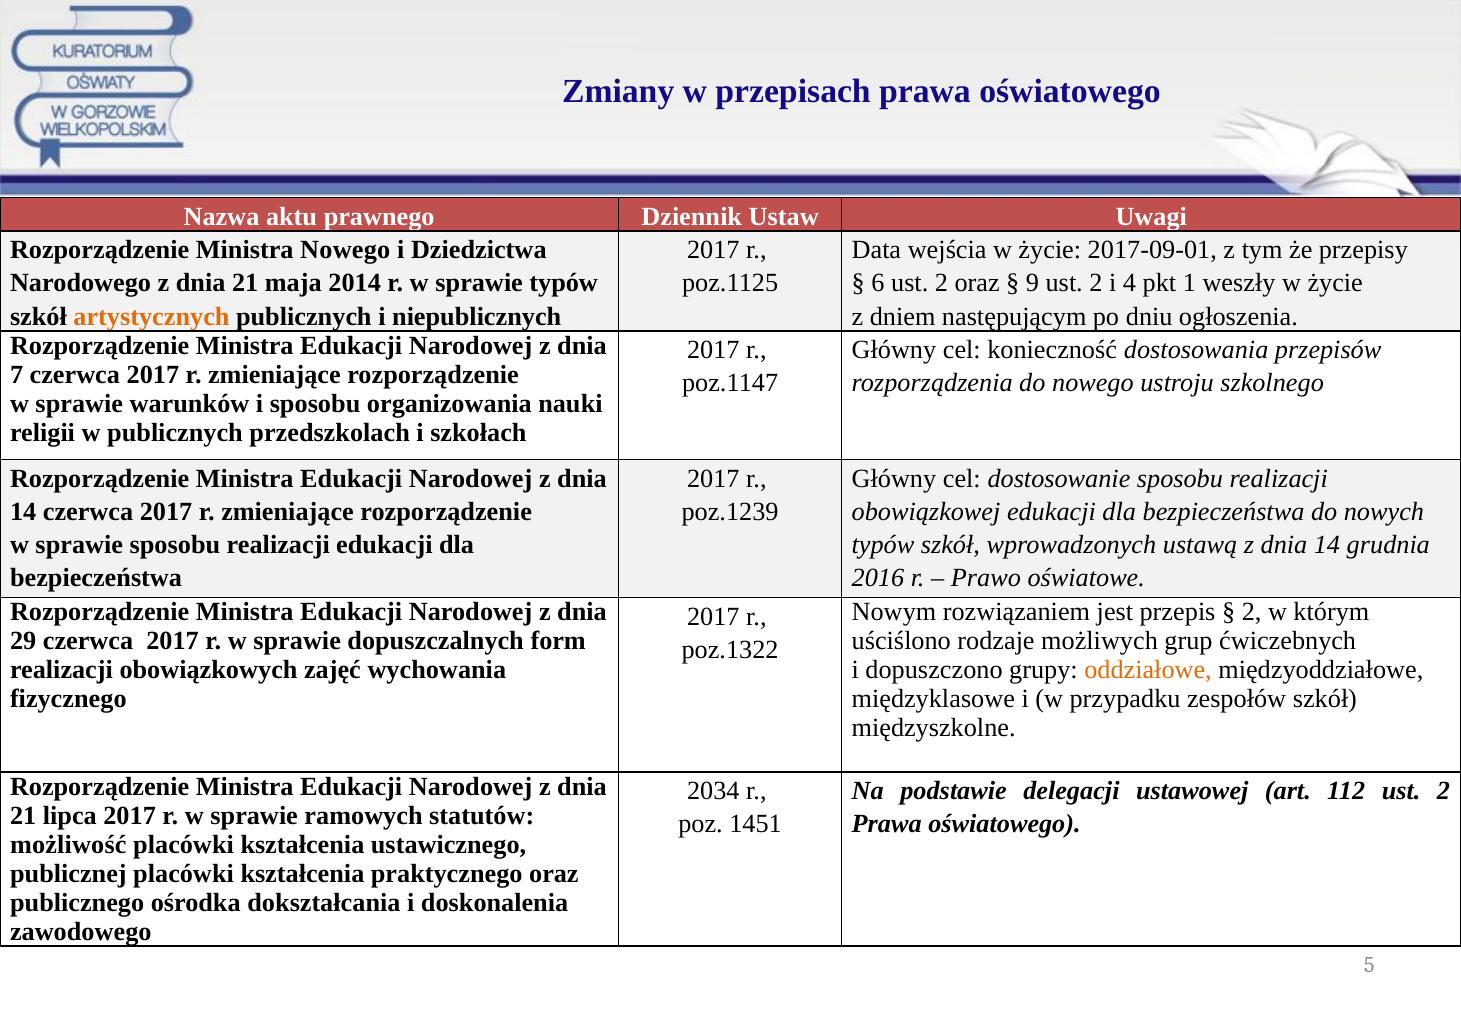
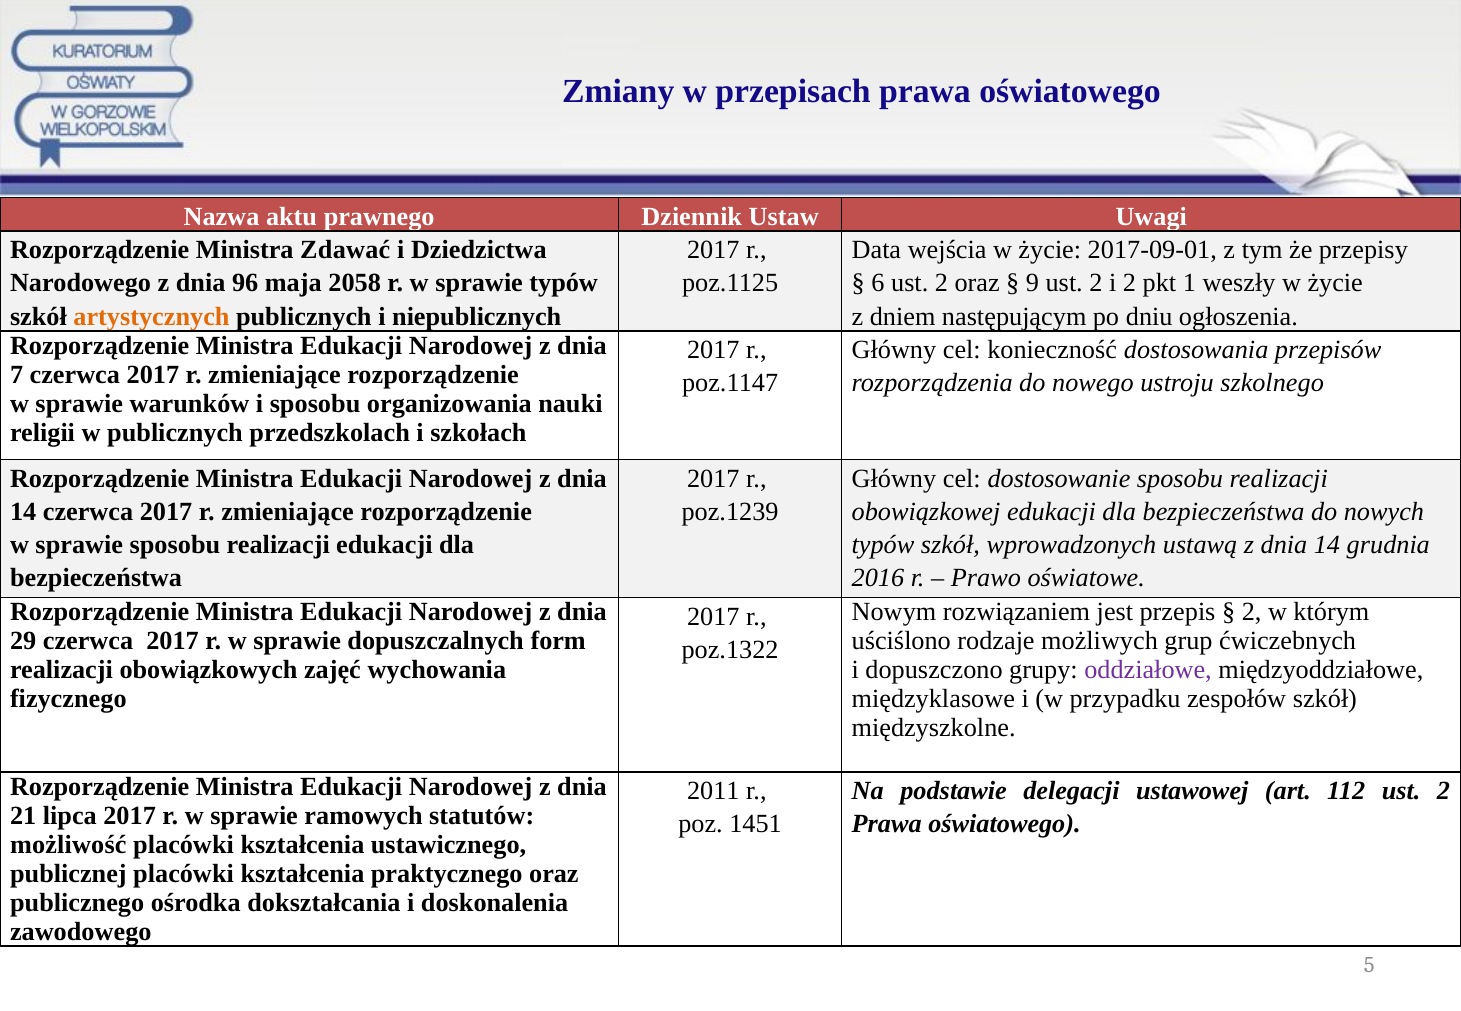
Ministra Nowego: Nowego -> Zdawać (345, 250)
Narodowego z dnia 21: 21 -> 96 (245, 283)
2014: 2014 -> 2058 (355, 283)
i 4: 4 -> 2 (1129, 283)
oddziałowe colour: orange -> purple (1148, 670)
2034: 2034 -> 2011 (713, 791)
